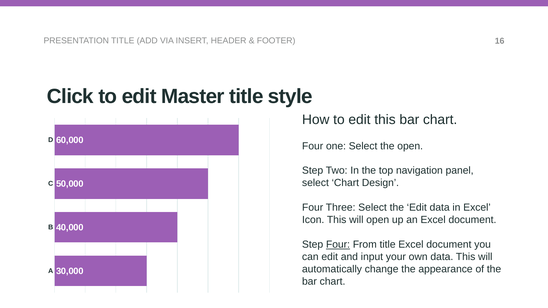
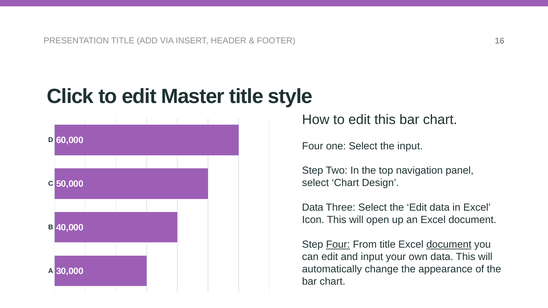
the open: open -> input (410, 146)
Four: Four -> Data (313, 208)
document underline: none -> present (449, 245)
